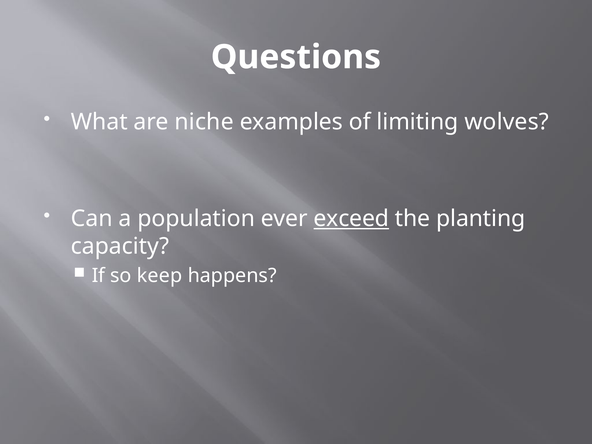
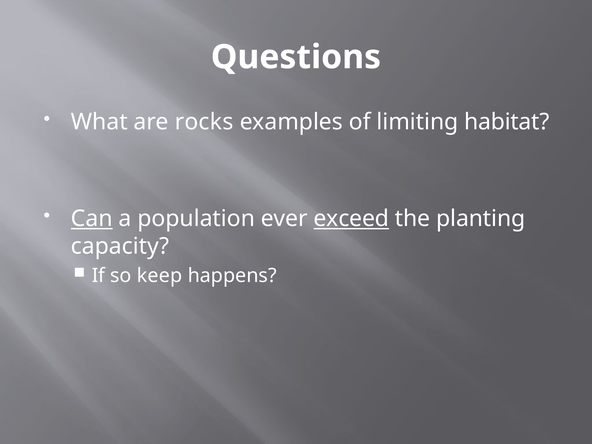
niche: niche -> rocks (204, 122)
wolves: wolves -> habitat (507, 122)
Can underline: none -> present (92, 219)
